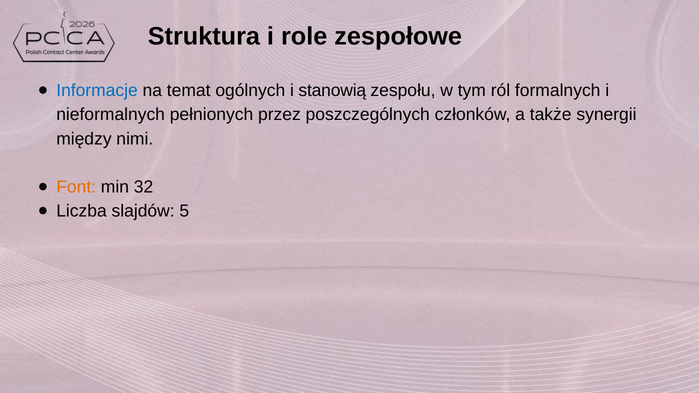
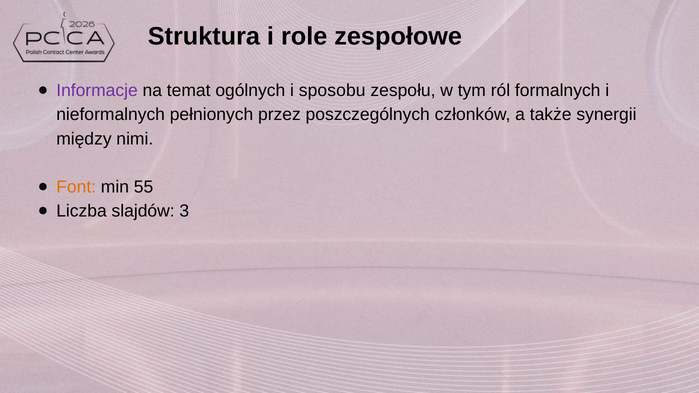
Informacje colour: blue -> purple (97, 91)
stanowią: stanowią -> sposobu (332, 91)
32: 32 -> 55 (144, 187)
5: 5 -> 3 (184, 211)
